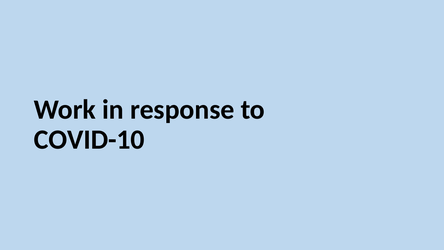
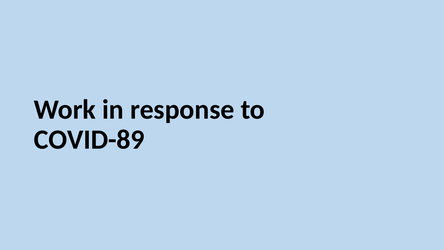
COVID-10: COVID-10 -> COVID-89 (89, 140)
